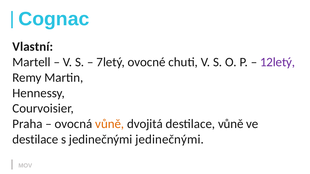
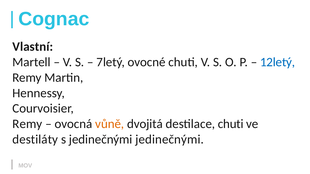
12letý colour: purple -> blue (278, 62)
Praha: Praha -> Remy (27, 124)
destilace vůně: vůně -> chuti (231, 124)
destilace: destilace -> destiláty (35, 140)
